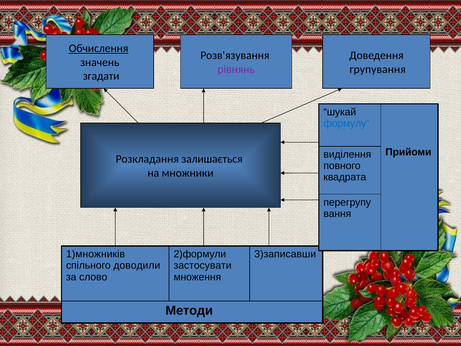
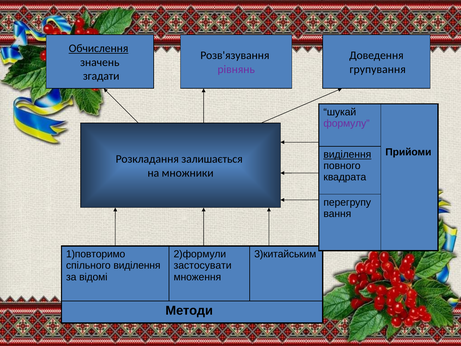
формулу colour: blue -> purple (347, 123)
виділення underline: none -> present (347, 154)
1)множників: 1)множників -> 1)повторимо (96, 254)
3)записавши: 3)записавши -> 3)китайським (285, 254)
спільного доводили: доводили -> виділення (137, 265)
слово: слово -> відомі (93, 277)
